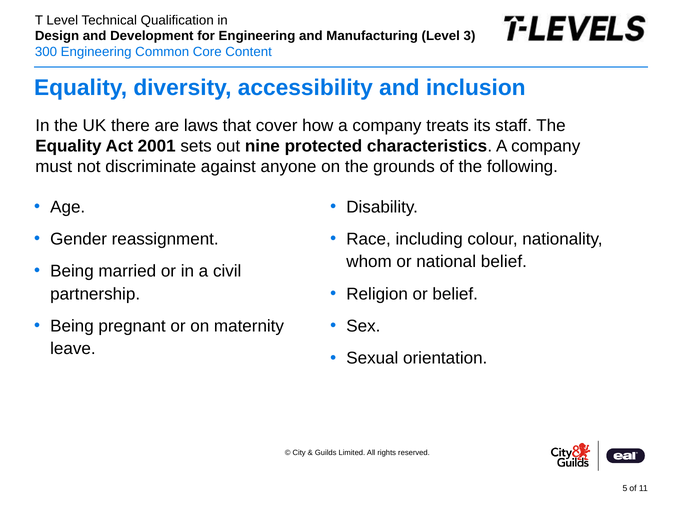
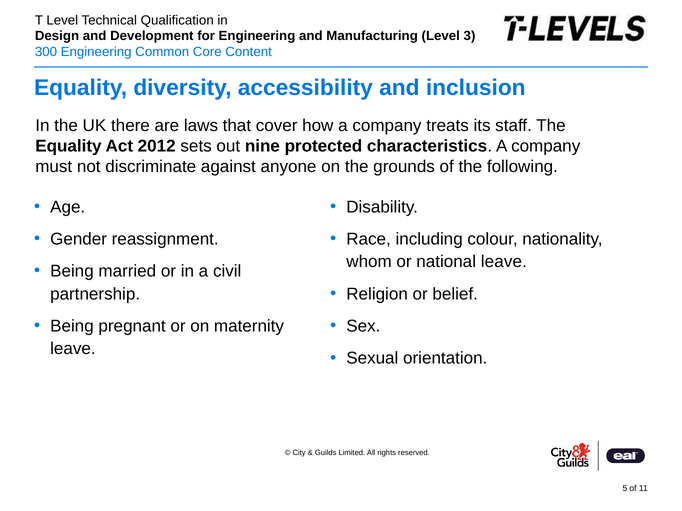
2001: 2001 -> 2012 (157, 146)
national belief: belief -> leave (504, 262)
